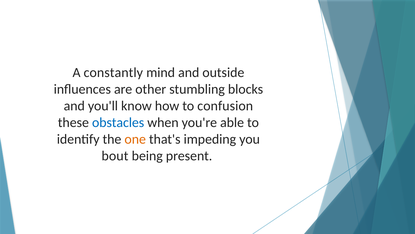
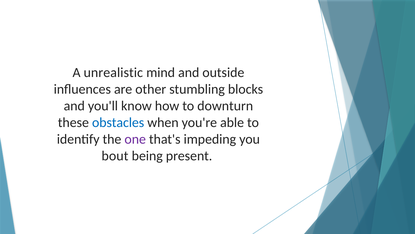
constantly: constantly -> unrealistic (113, 73)
confusion: confusion -> downturn (225, 106)
one colour: orange -> purple (135, 139)
